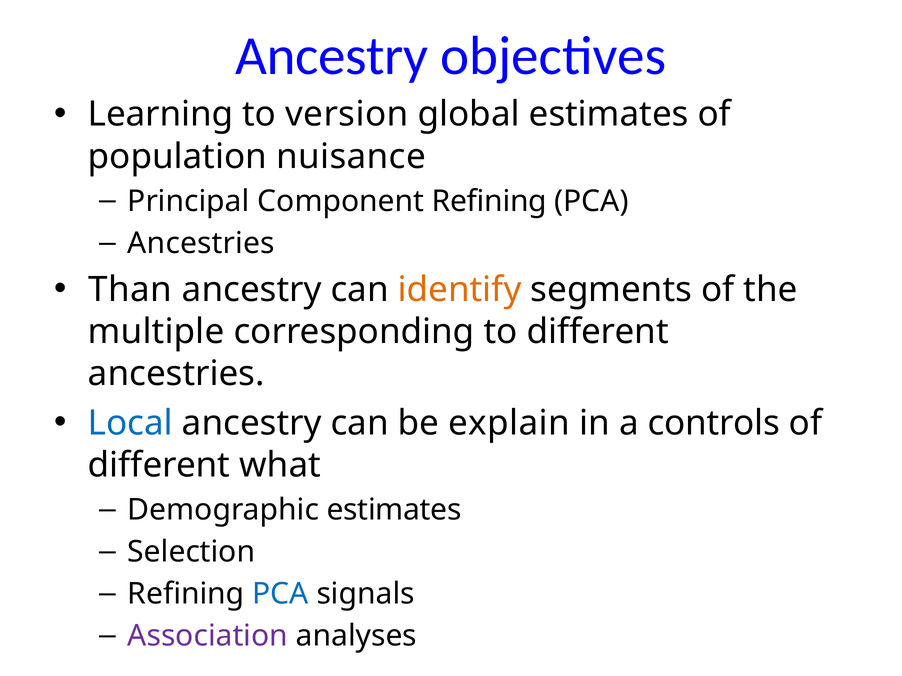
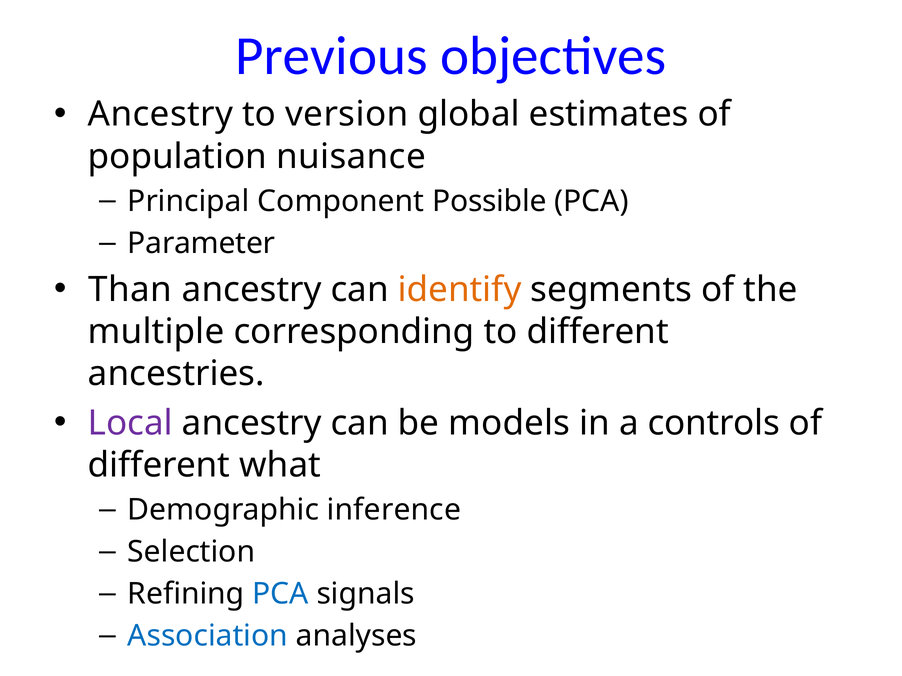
Ancestry: Ancestry -> Previous (331, 56)
Learning: Learning -> Ancestry (160, 114)
Component Refining: Refining -> Possible (489, 201)
Ancestries: Ancestries -> Parameter (201, 243)
Local colour: blue -> purple (130, 423)
explain: explain -> models (509, 423)
Demographic estimates: estimates -> inference (394, 510)
Association colour: purple -> blue (208, 636)
